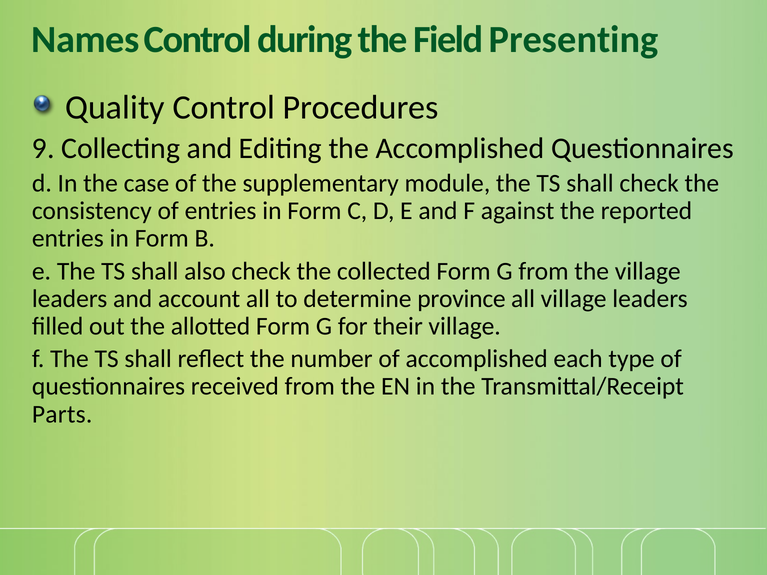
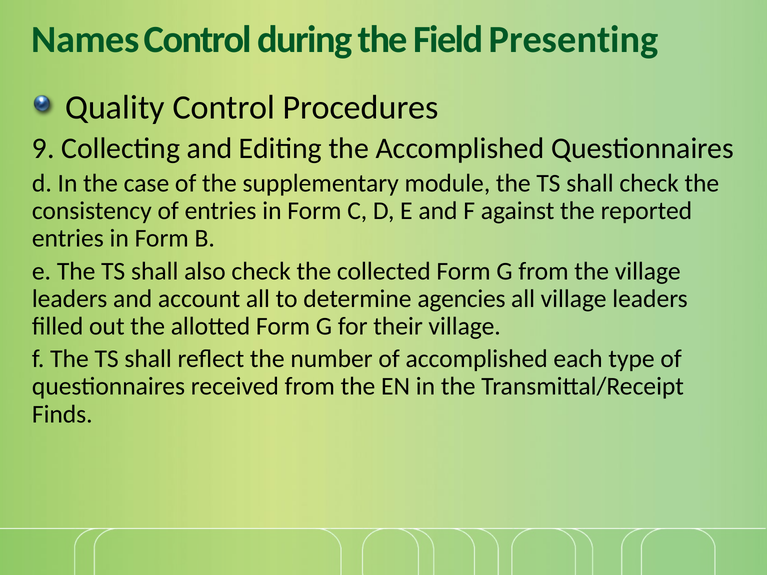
province: province -> agencies (461, 299)
Parts: Parts -> Finds (62, 414)
